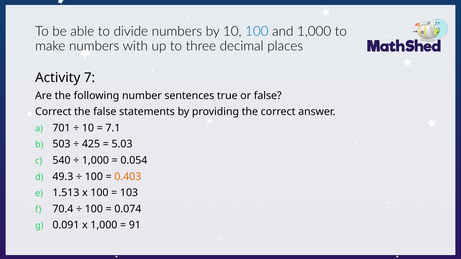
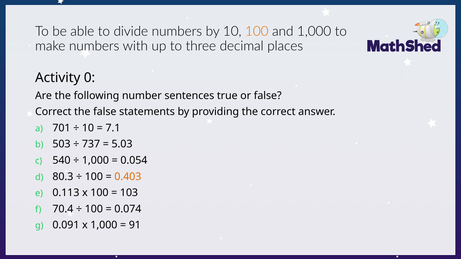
100 colour: blue -> orange (257, 32)
7: 7 -> 0 (90, 78)
425: 425 -> 737 (91, 144)
49.3: 49.3 -> 80.3 (63, 177)
1.513: 1.513 -> 0.113 (66, 193)
